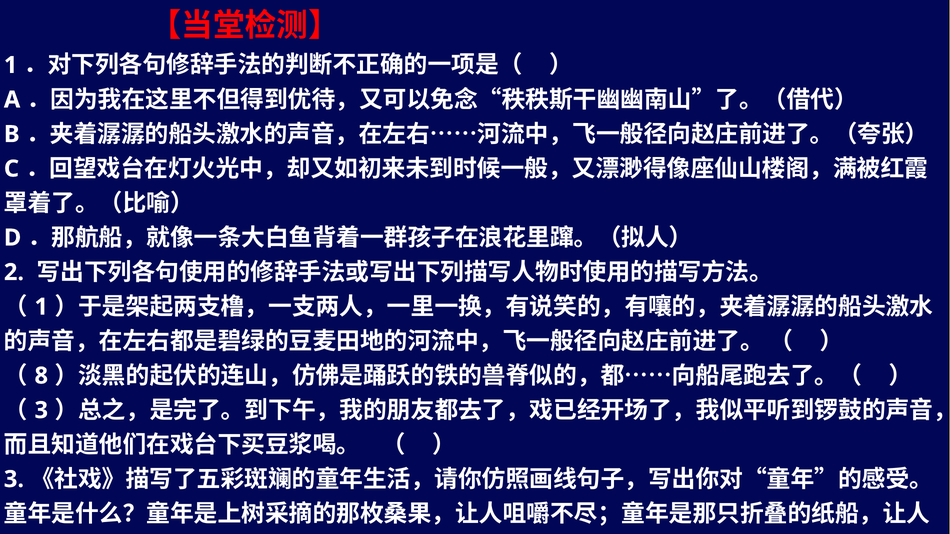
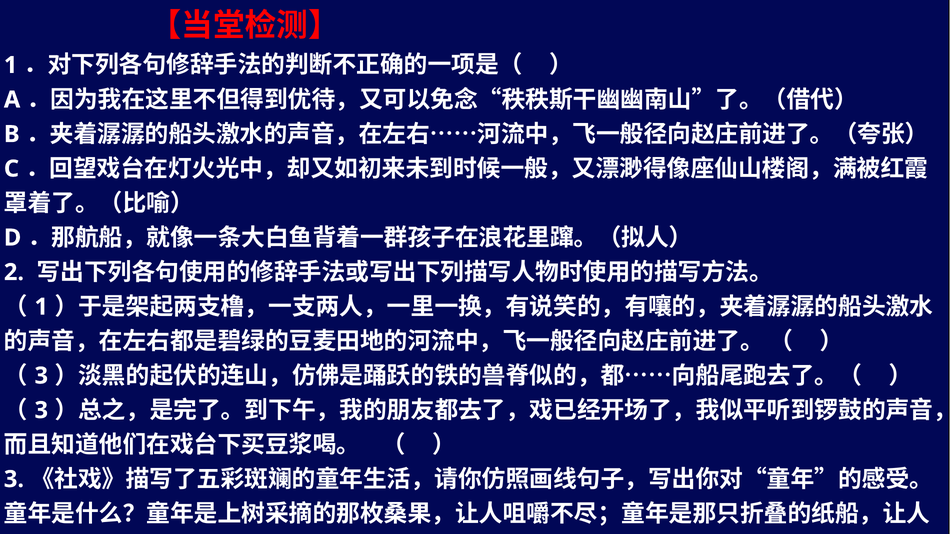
8: 8 -> 3 (41, 376)
